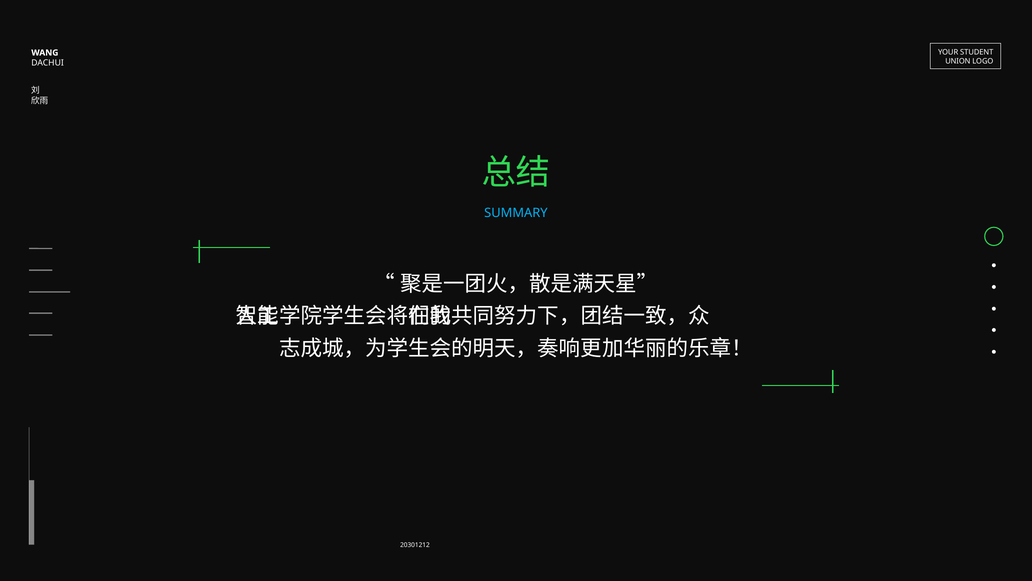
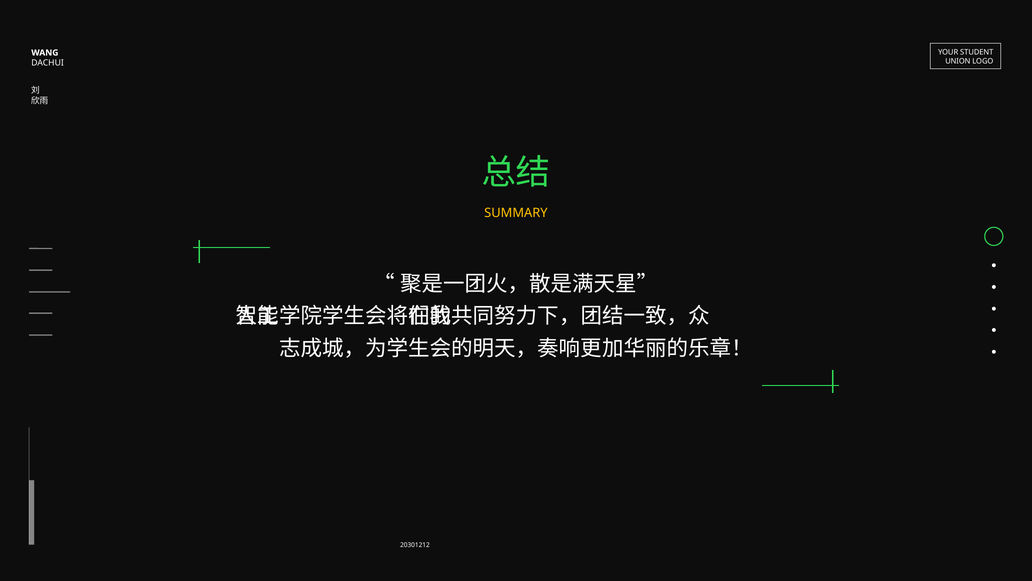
SUMMARY colour: light blue -> yellow (516, 213)
